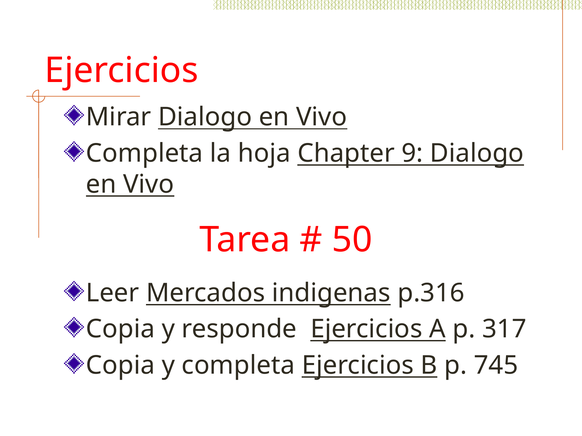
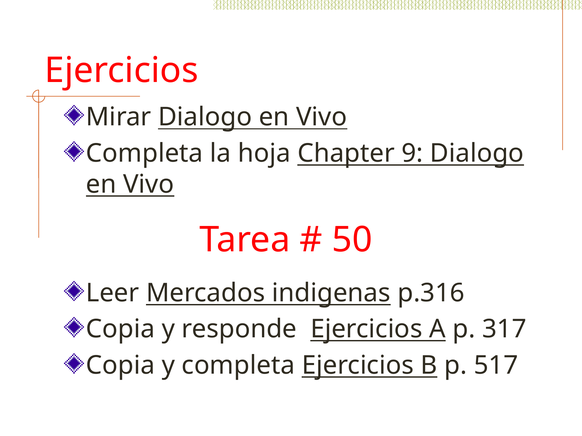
745: 745 -> 517 (496, 366)
